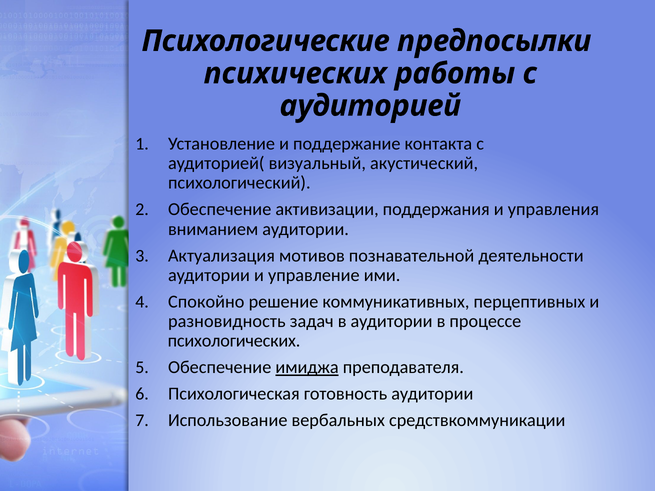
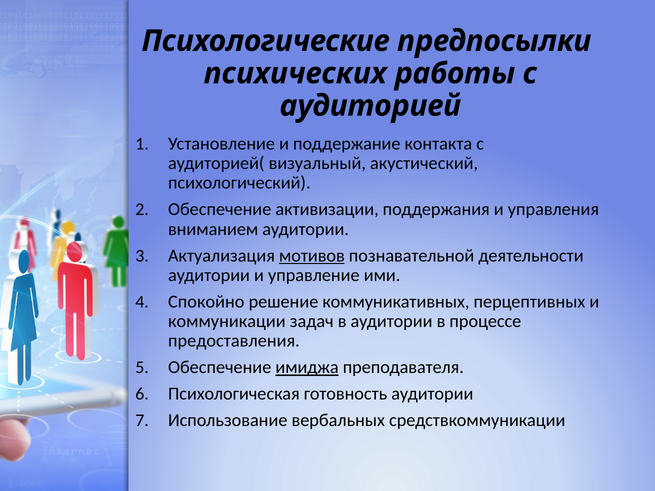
мотивов underline: none -> present (312, 256)
разновидность: разновидность -> коммуникации (227, 321)
психологических: психологических -> предоставления (234, 341)
